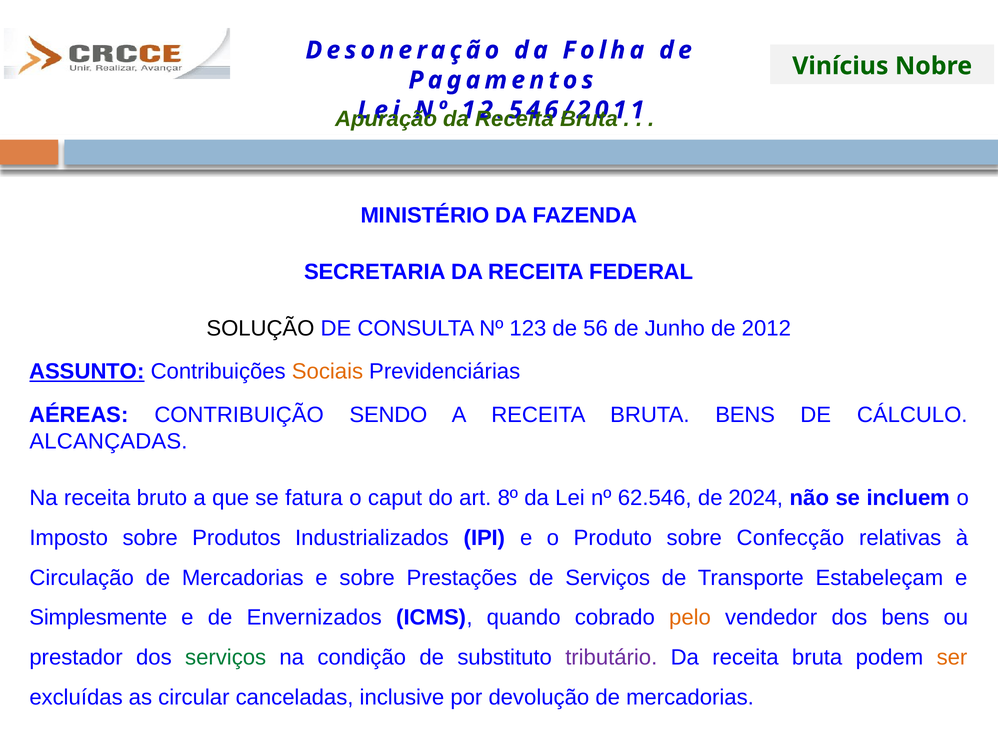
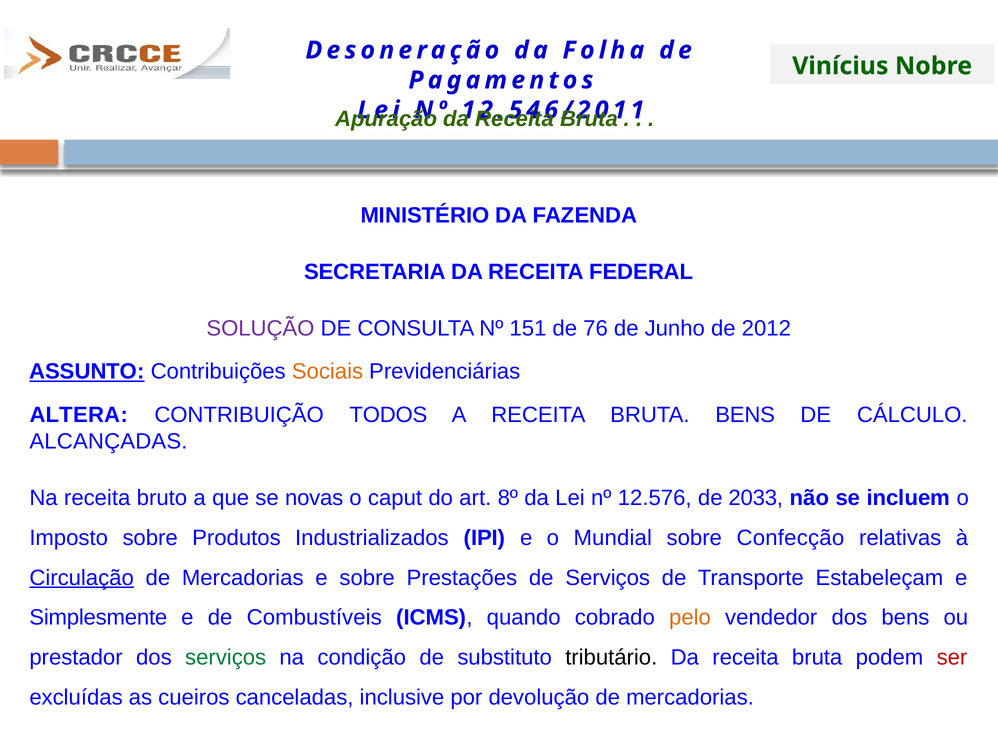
SOLUÇÃO colour: black -> purple (260, 329)
123: 123 -> 151 (528, 329)
56: 56 -> 76 (596, 329)
AÉREAS: AÉREAS -> ALTERA (79, 415)
SENDO: SENDO -> TODOS (388, 415)
fatura: fatura -> novas (314, 498)
62.546: 62.546 -> 12.576 (655, 498)
2024: 2024 -> 2033 (756, 498)
Produto: Produto -> Mundial (613, 538)
Circulação underline: none -> present (82, 578)
Envernizados: Envernizados -> Combustíveis (314, 618)
tributário colour: purple -> black (611, 658)
ser colour: orange -> red (952, 658)
circular: circular -> cueiros (194, 698)
